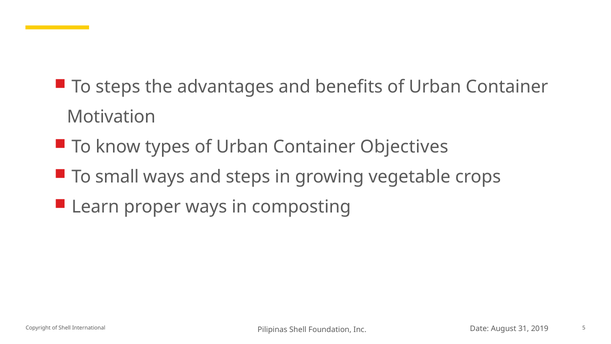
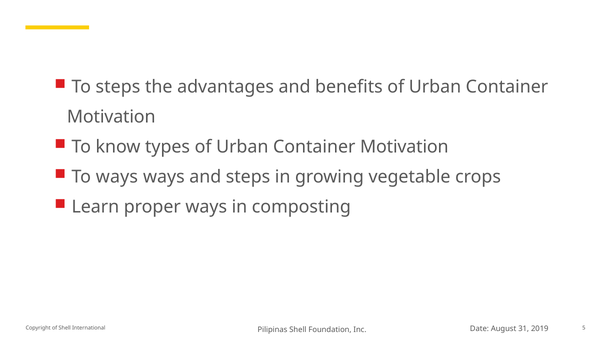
Objectives: Objectives -> Motivation (404, 147)
To small: small -> ways (117, 177)
